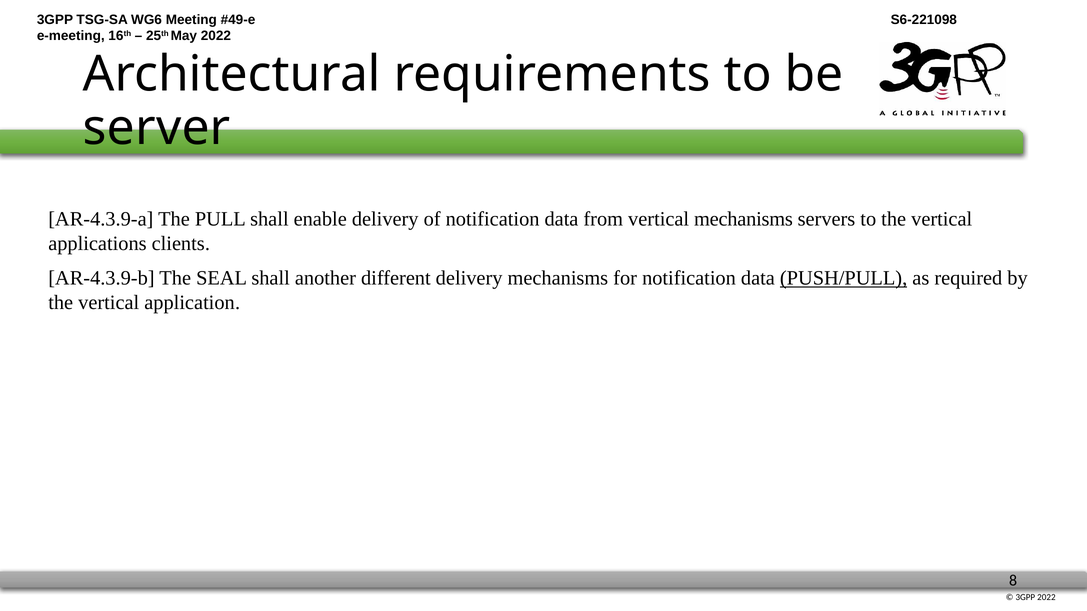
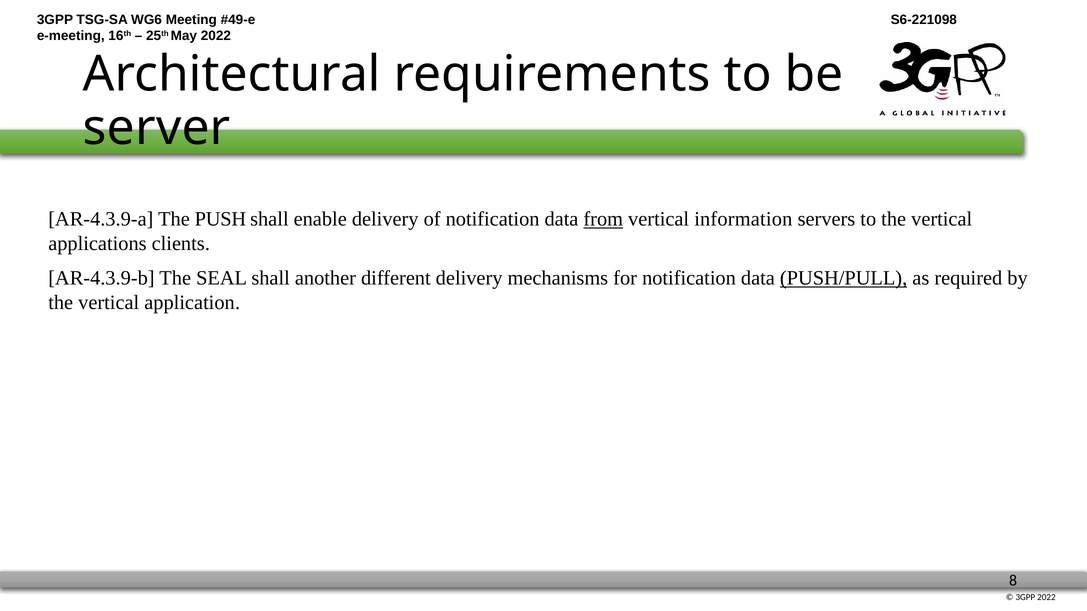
PULL: PULL -> PUSH (220, 219)
from underline: none -> present (603, 219)
vertical mechanisms: mechanisms -> information (743, 219)
